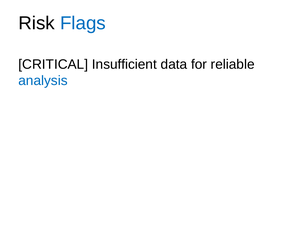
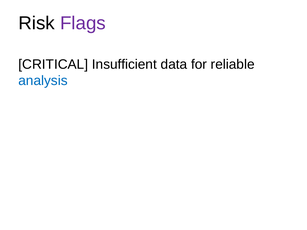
Flags colour: blue -> purple (83, 23)
